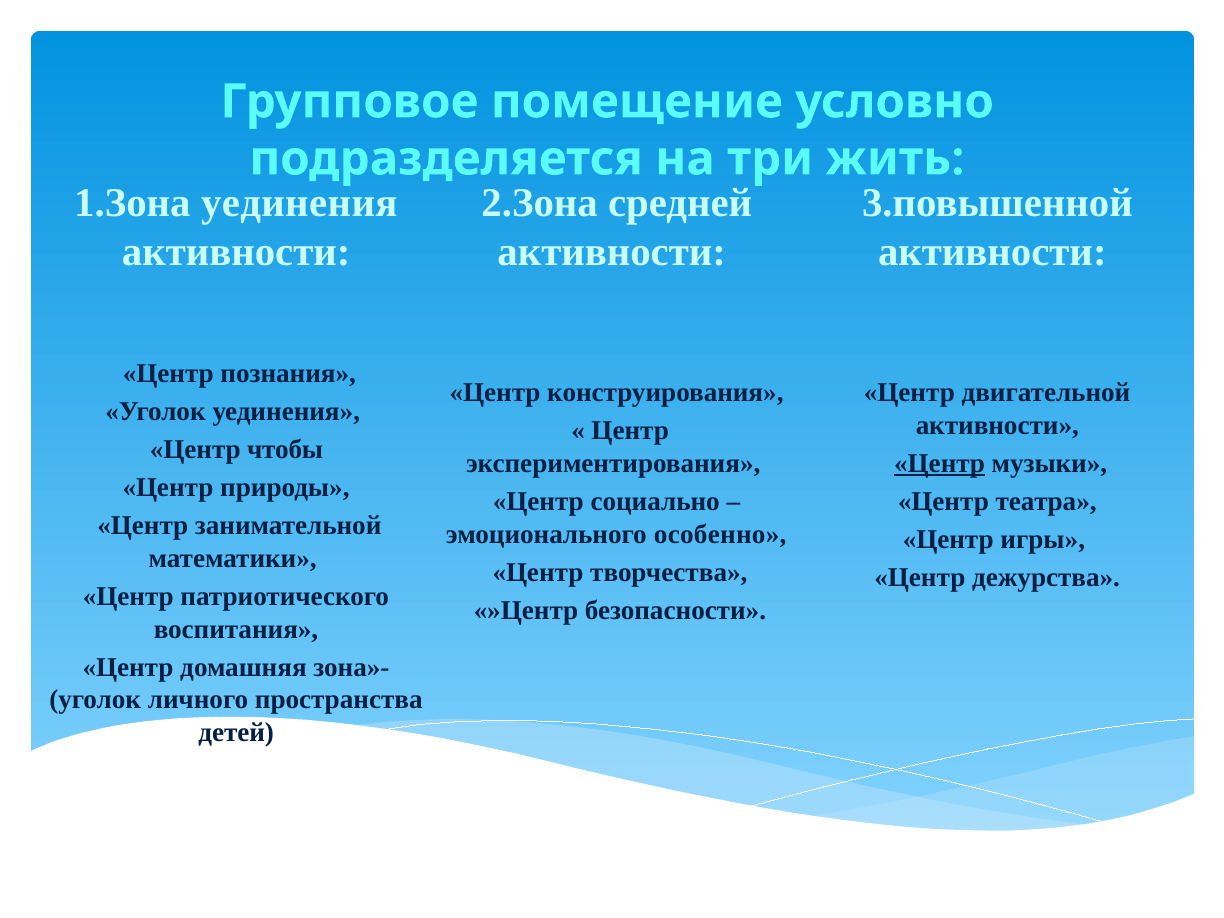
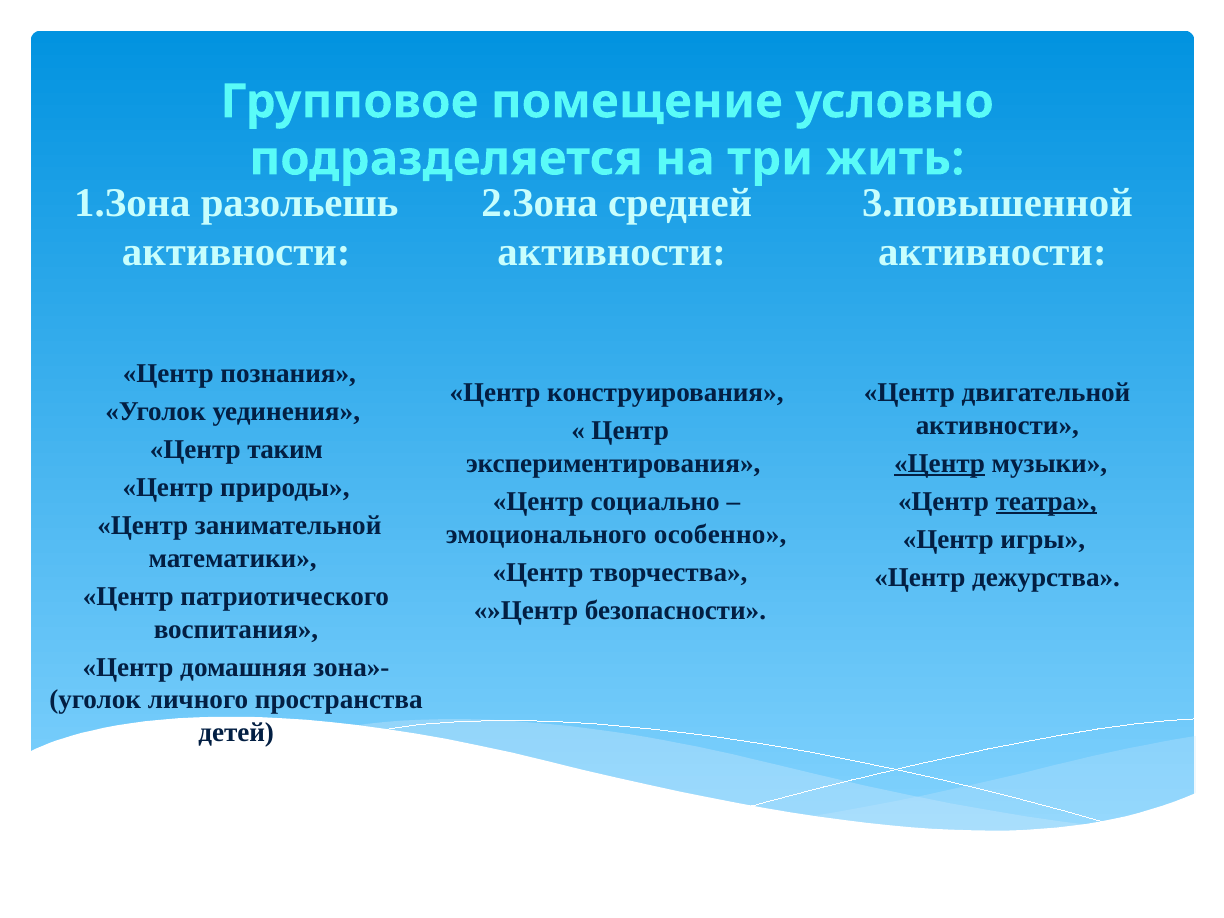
1.Зона уединения: уединения -> разольешь (300, 203)
чтобы: чтобы -> таким (285, 450)
театра underline: none -> present (1046, 501)
